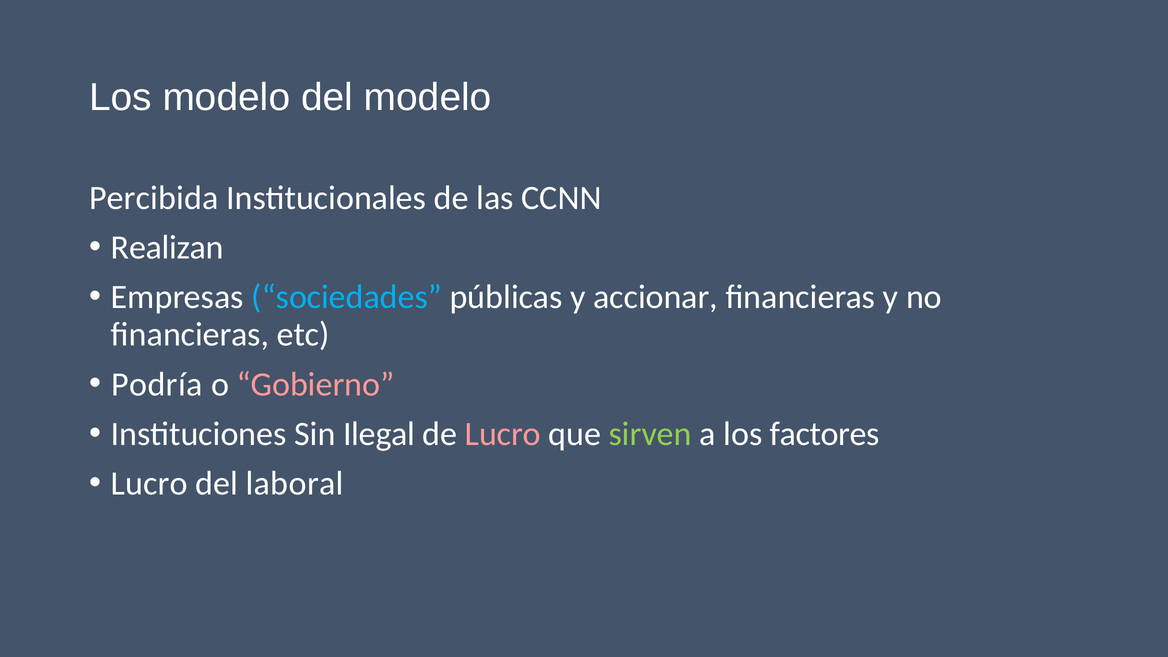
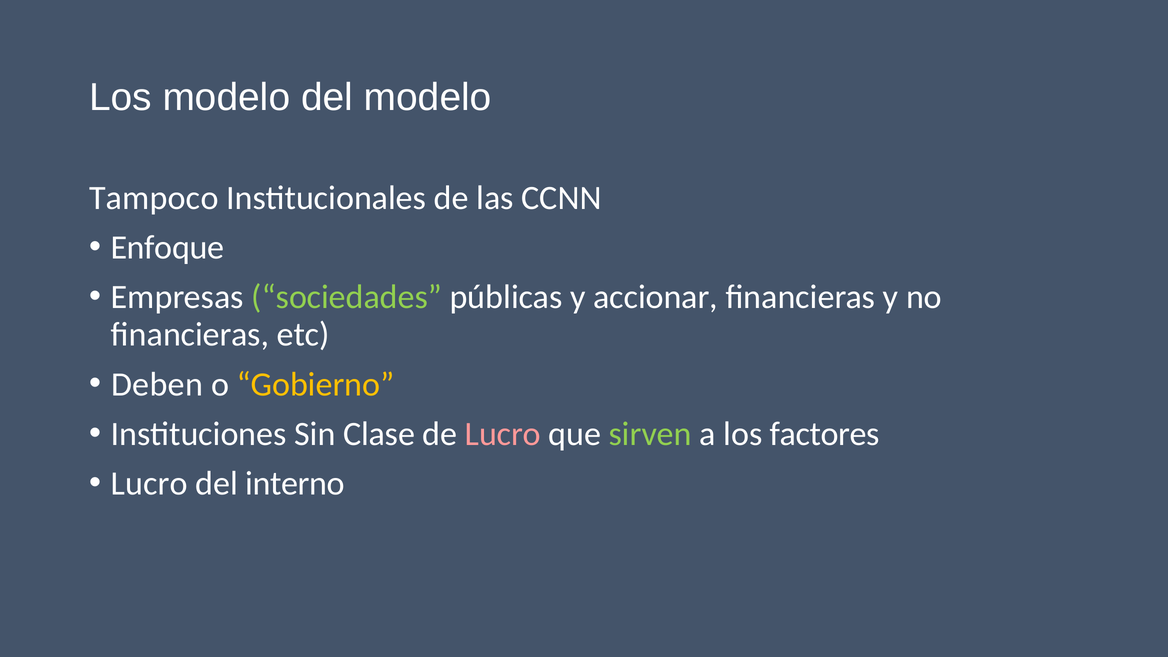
Percibida: Percibida -> Tampoco (154, 198)
Realizan: Realizan -> Enfoque (167, 248)
sociedades colour: light blue -> light green (347, 297)
Podría: Podría -> Deben (157, 384)
Gobierno colour: pink -> yellow (316, 384)
Ilegal: Ilegal -> Clase (379, 434)
laboral: laboral -> interno (295, 484)
